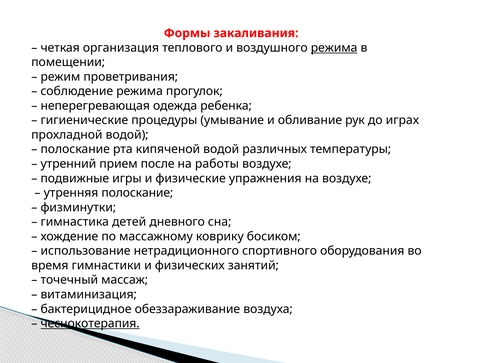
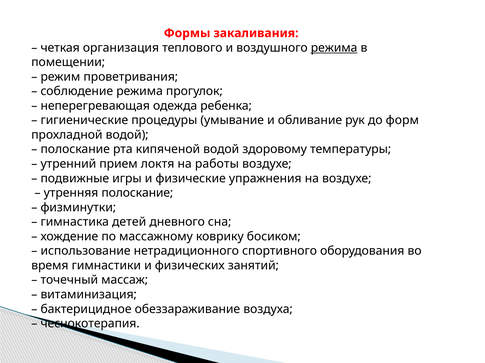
играх: играх -> форм (402, 121)
различных: различных -> здоровому (275, 150)
после: после -> локтя (158, 164)
чеснокотерапия underline: present -> none (90, 324)
